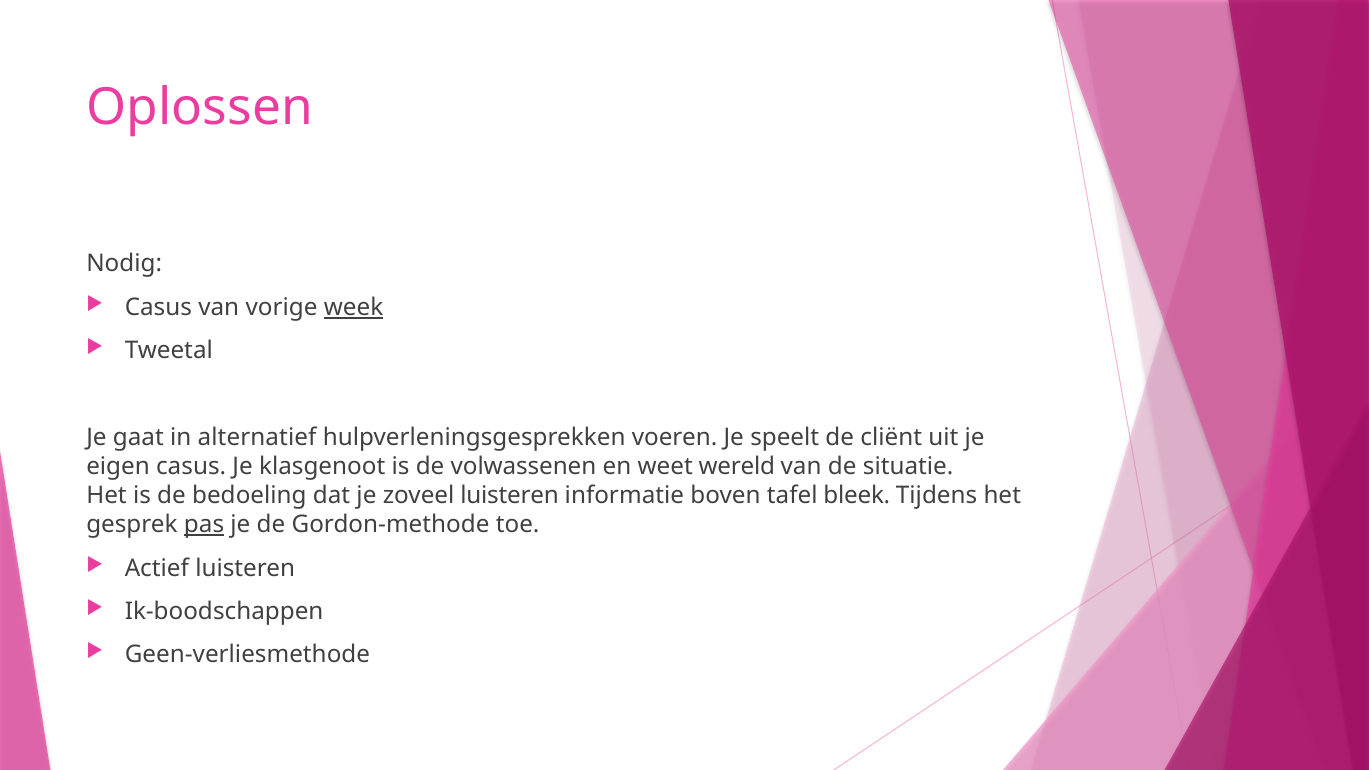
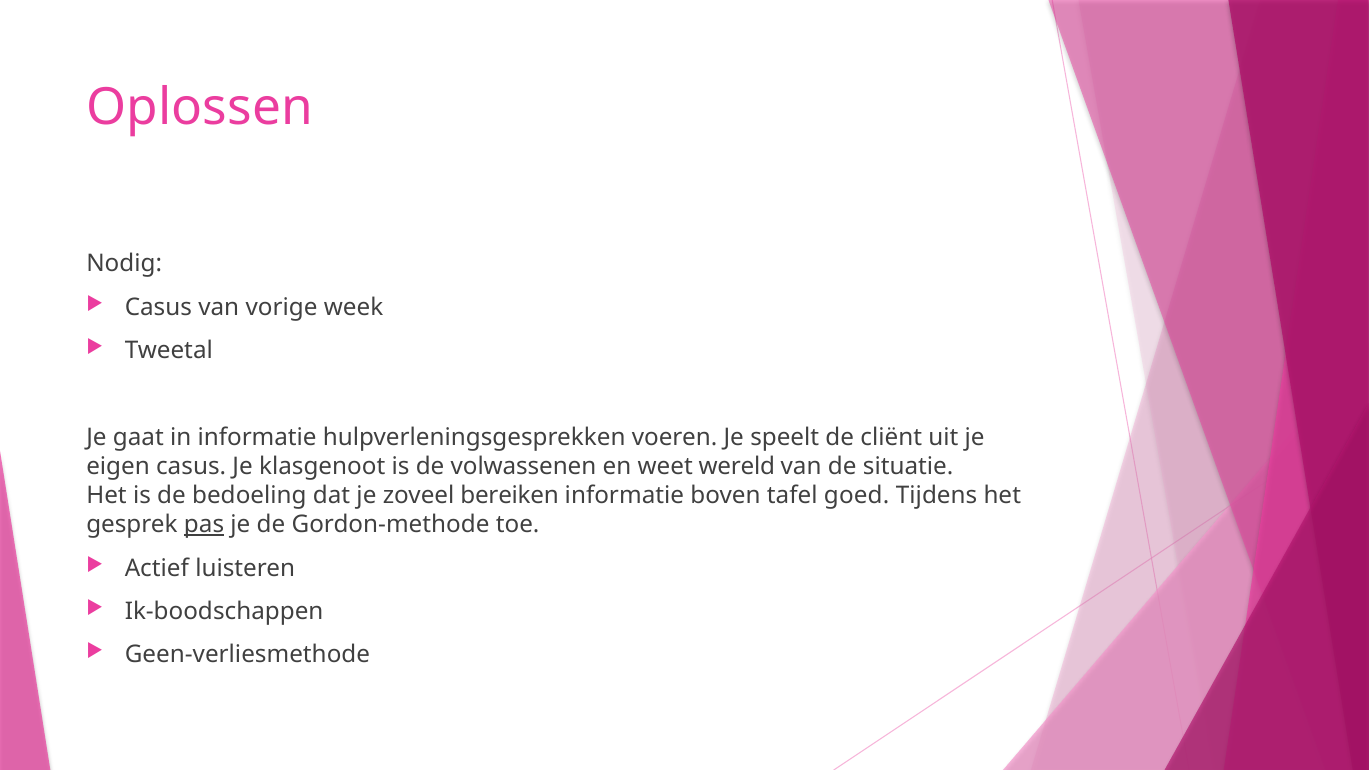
week underline: present -> none (354, 307)
in alternatief: alternatief -> informatie (257, 437)
zoveel luisteren: luisteren -> bereiken (510, 496)
bleek: bleek -> goed (857, 496)
